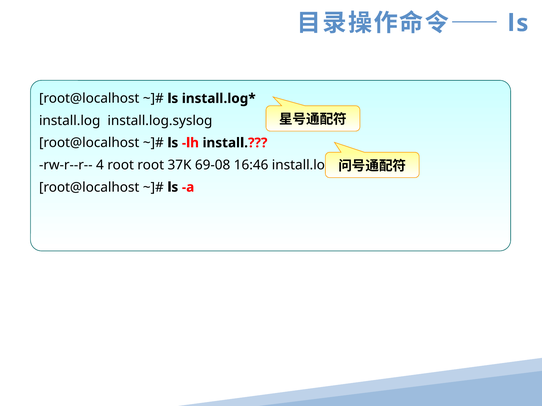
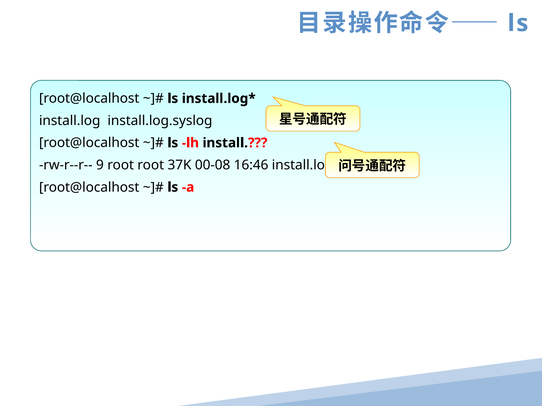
4: 4 -> 9 (100, 165)
69-08: 69-08 -> 00-08 (213, 165)
